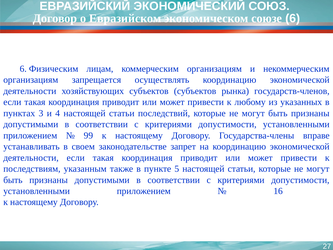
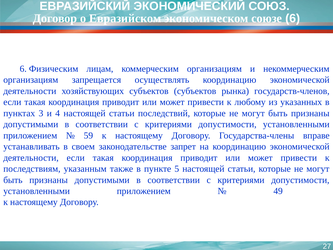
99: 99 -> 59 (88, 135)
16: 16 -> 49 (278, 191)
